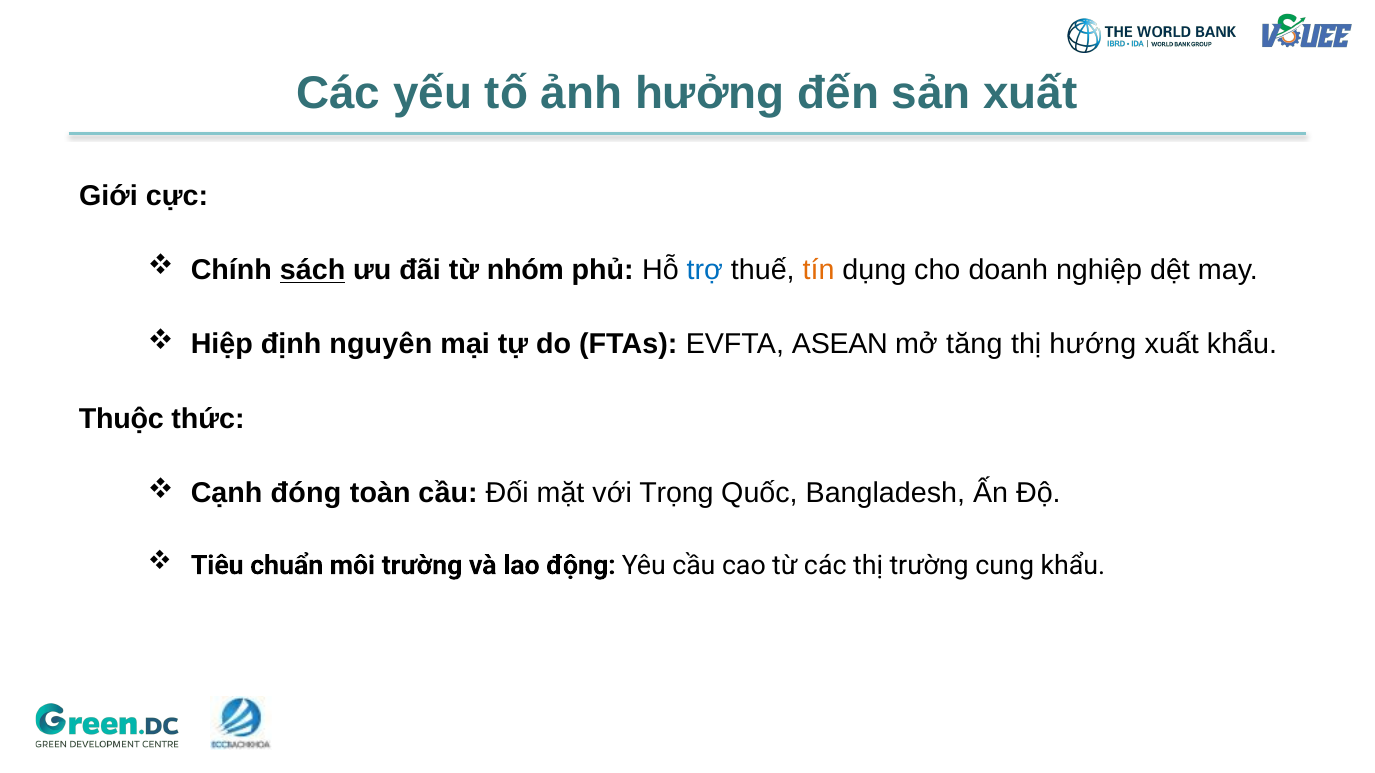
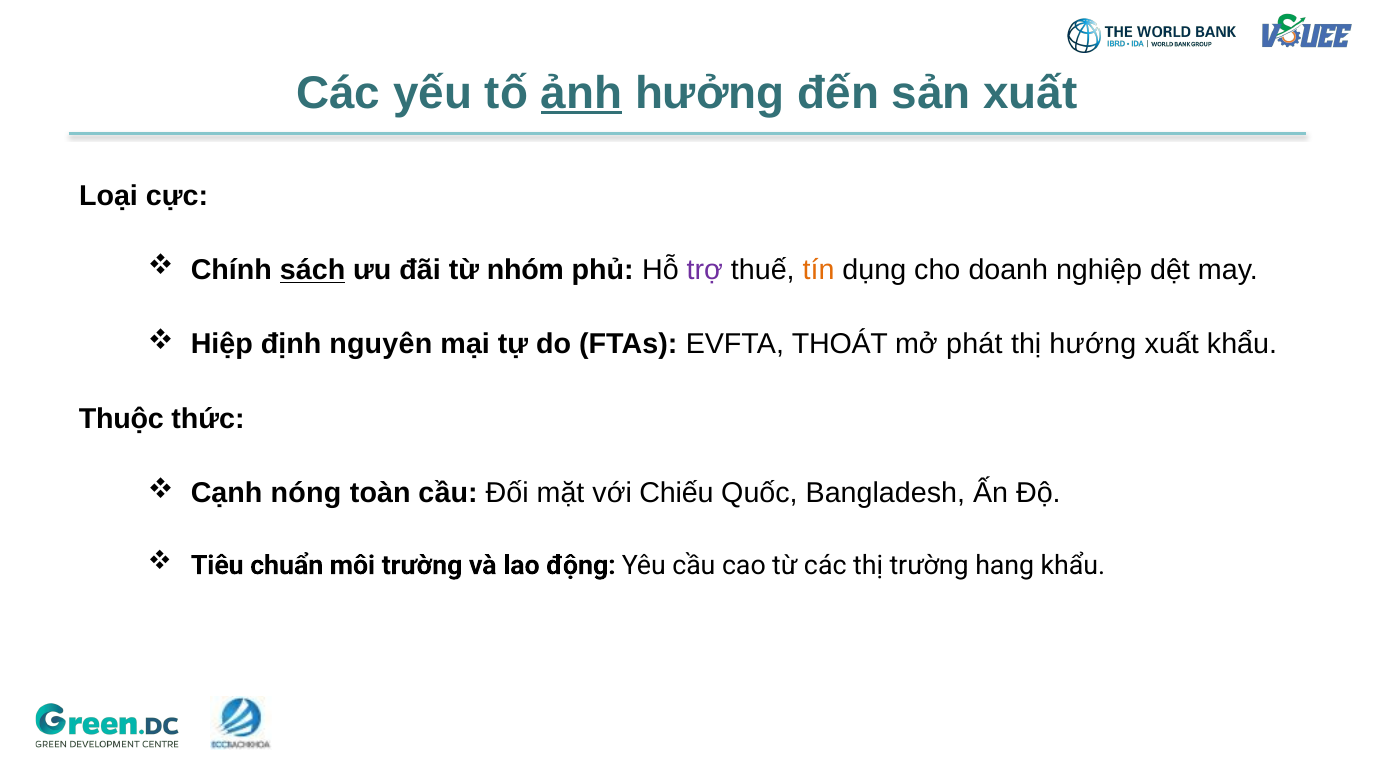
ảnh underline: none -> present (582, 93)
Giới: Giới -> Loại (108, 196)
trợ colour: blue -> purple (705, 270)
ASEAN: ASEAN -> THOÁT (840, 345)
tăng: tăng -> phát (974, 345)
đóng: đóng -> nóng (306, 494)
Trọng: Trọng -> Chiếu (676, 494)
cung: cung -> hang (1005, 566)
